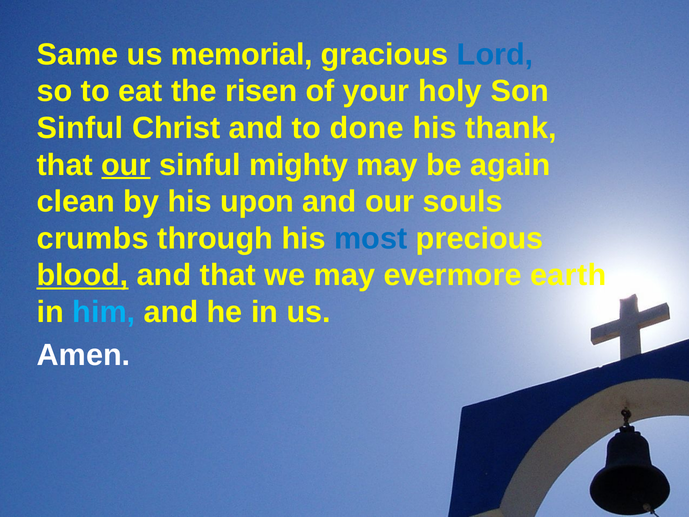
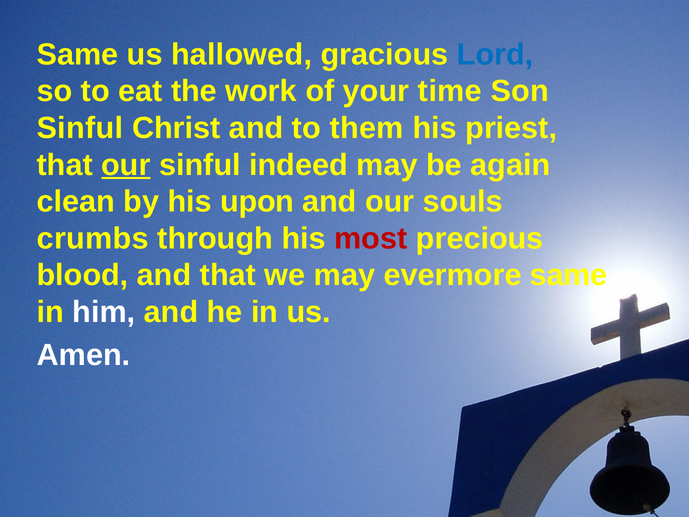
memorial: memorial -> hallowed (242, 54)
risen: risen -> work (261, 91)
holy: holy -> time (450, 91)
done: done -> them (367, 128)
thank: thank -> priest (511, 128)
mighty: mighty -> indeed (299, 165)
most colour: blue -> red (371, 238)
blood underline: present -> none (83, 275)
evermore earth: earth -> same (568, 275)
him colour: light blue -> white (104, 312)
